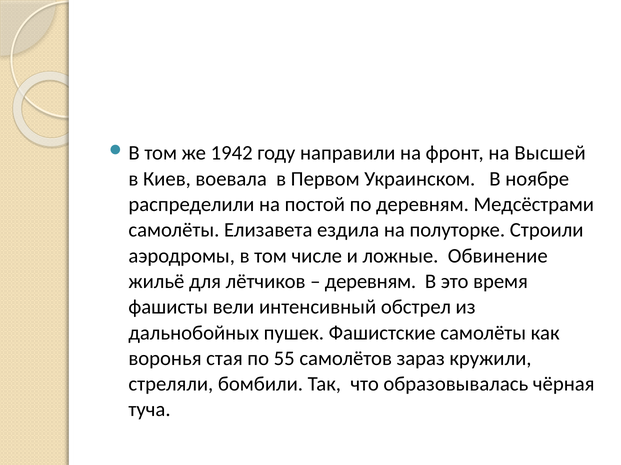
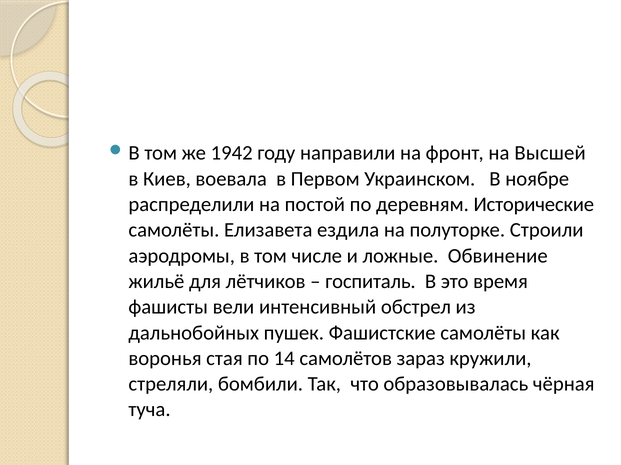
Медсёстрами: Медсёстрами -> Исторические (534, 205)
деревням: деревням -> госпиталь (370, 282)
55: 55 -> 14 (284, 359)
